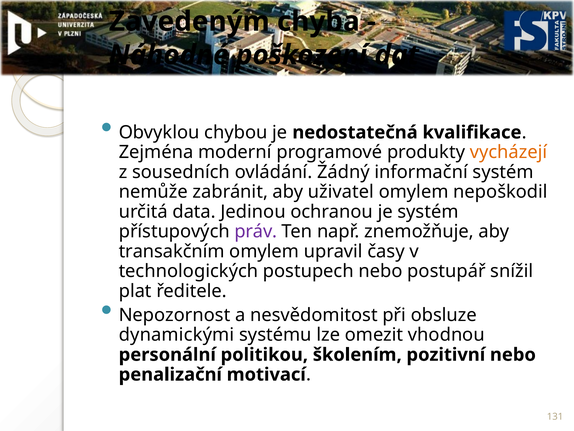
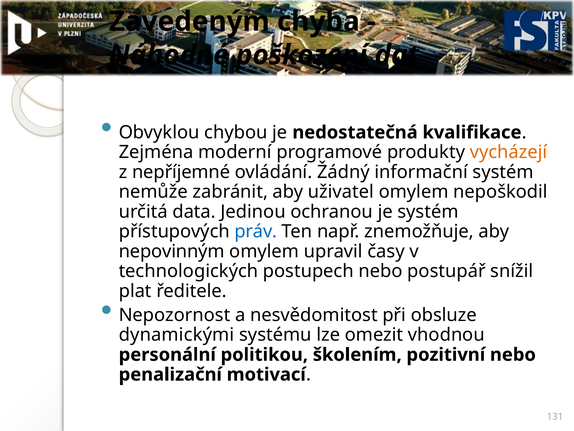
sousedních: sousedních -> nepříjemné (181, 172)
práv colour: purple -> blue (256, 231)
transakčním: transakčním -> nepovinným (172, 251)
